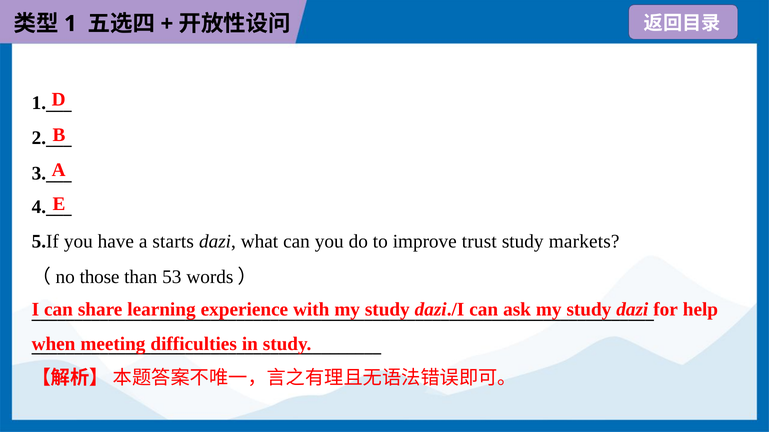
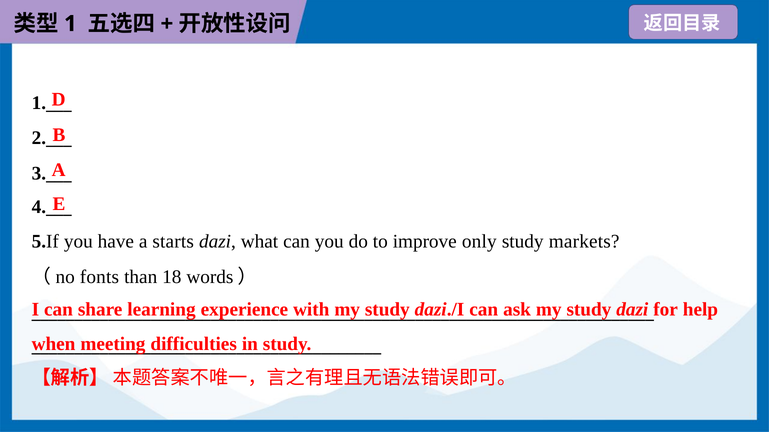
trust: trust -> only (479, 242)
those: those -> fonts (99, 277)
53: 53 -> 18 (172, 277)
